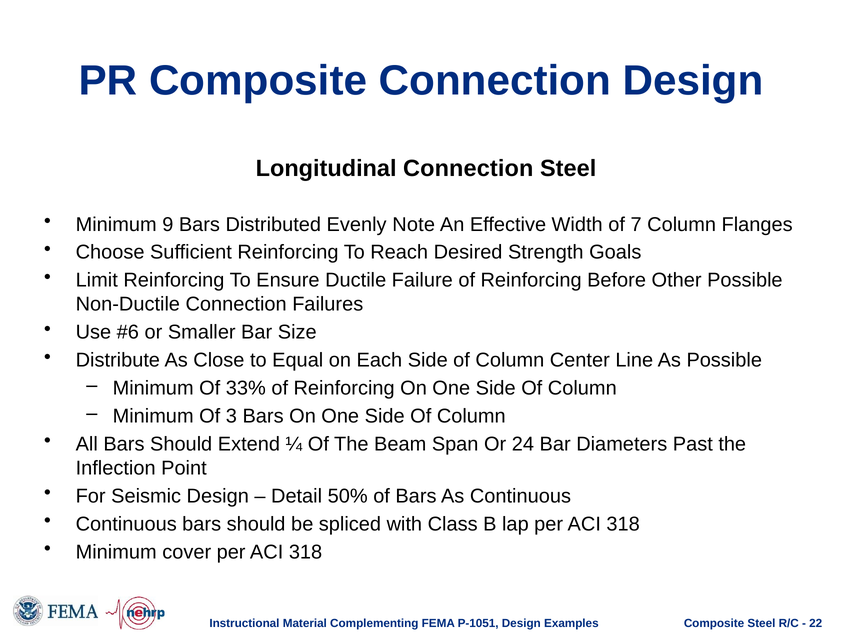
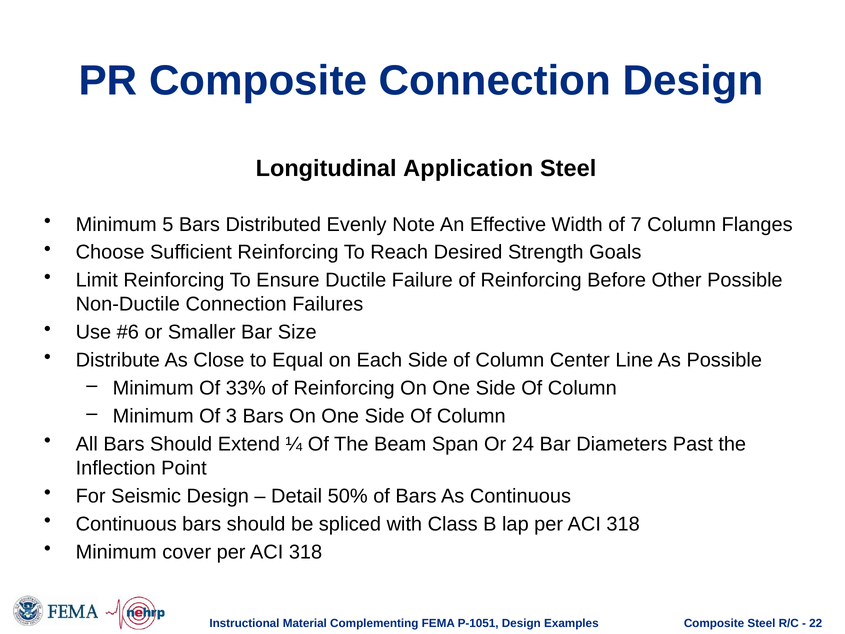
Longitudinal Connection: Connection -> Application (468, 168)
9: 9 -> 5 (168, 224)
